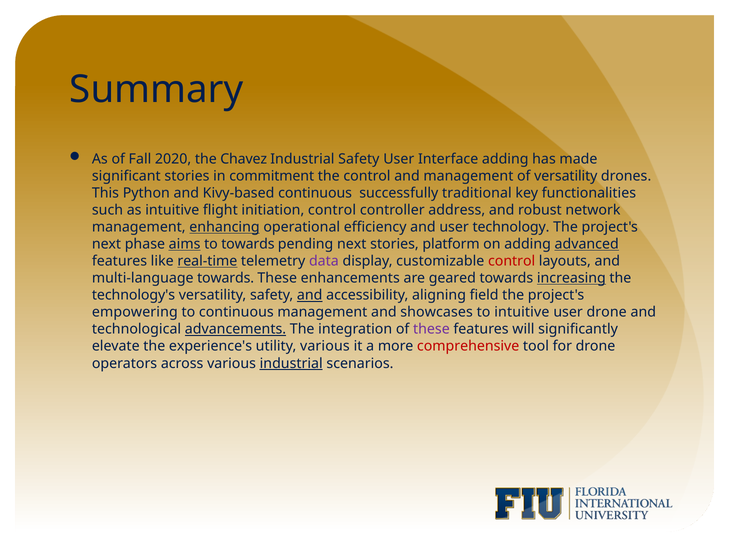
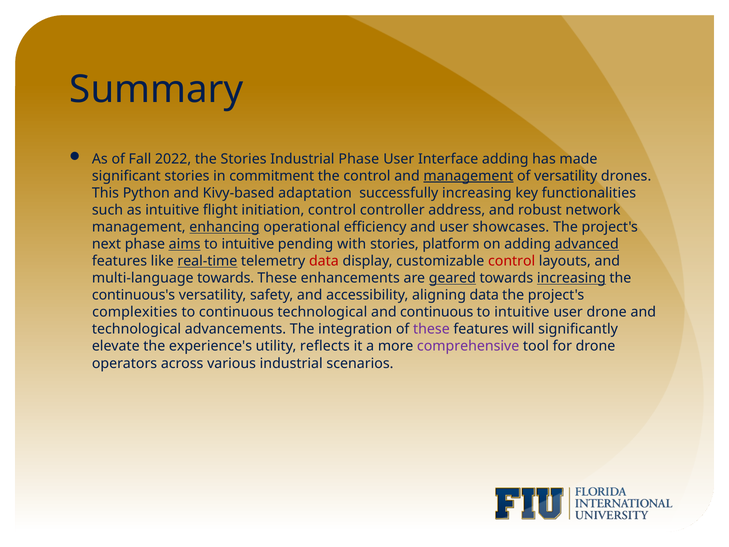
2020: 2020 -> 2022 (173, 159)
the Chavez: Chavez -> Stories (244, 159)
Industrial Safety: Safety -> Phase (359, 159)
management underline: none -> present (468, 176)
Kivy-based continuous: continuous -> adaptation (315, 193)
successfully traditional: traditional -> increasing (477, 193)
technology: technology -> showcases (511, 227)
towards: towards -> intuitive (248, 244)
pending next: next -> with (352, 244)
data colour: purple -> red (324, 261)
geared underline: none -> present (452, 278)
technology's: technology's -> continuous's (134, 295)
and underline: present -> none (310, 295)
aligning field: field -> data (484, 295)
empowering: empowering -> complexities (135, 312)
continuous management: management -> technological (322, 312)
and showcases: showcases -> continuous (437, 312)
advancements underline: present -> none (235, 329)
utility various: various -> reflects (325, 346)
comprehensive colour: red -> purple (468, 346)
industrial underline: present -> none (291, 363)
